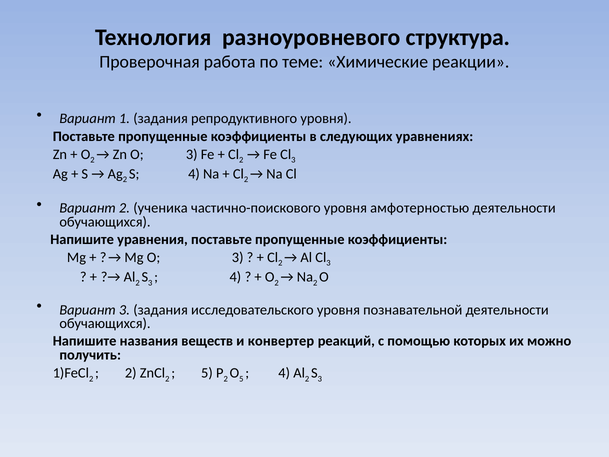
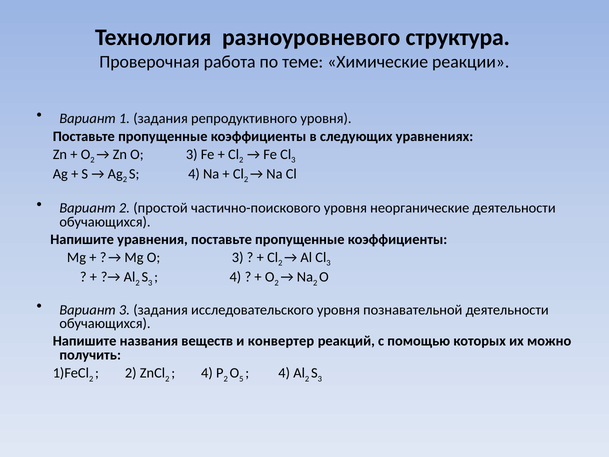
ученика: ученика -> простой (161, 208)
амфотерностью: амфотерностью -> неорганические (420, 208)
5: 5 -> 4 (207, 373)
